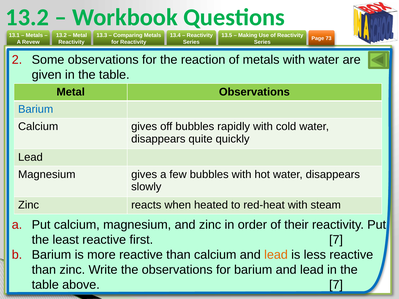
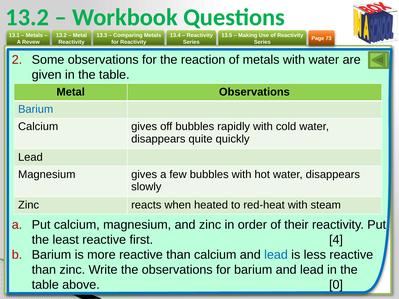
first 7: 7 -> 4 (336, 240)
lead colour: orange -> blue (276, 255)
above 7: 7 -> 0 (336, 285)
